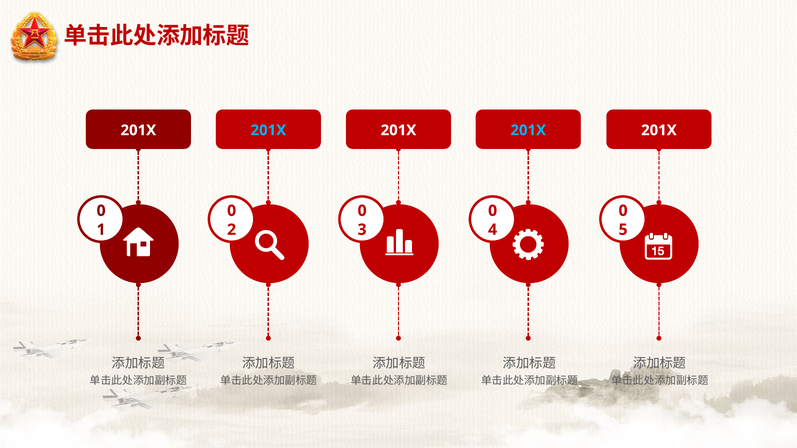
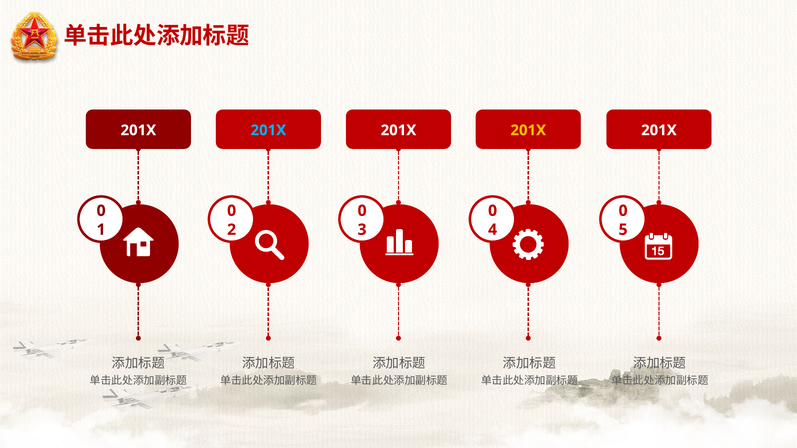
201X colour: light blue -> yellow (528, 130)
